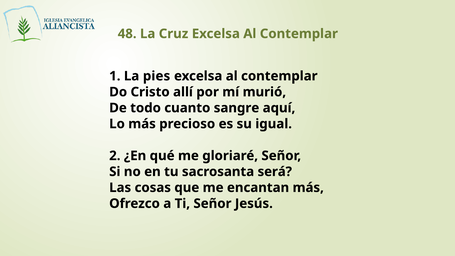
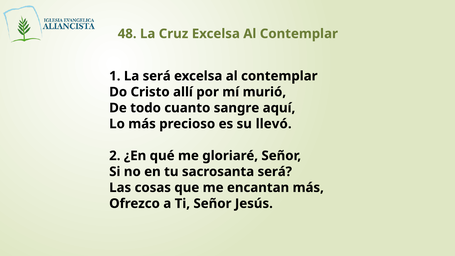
La pies: pies -> será (157, 76)
igual: igual -> llevó (274, 124)
